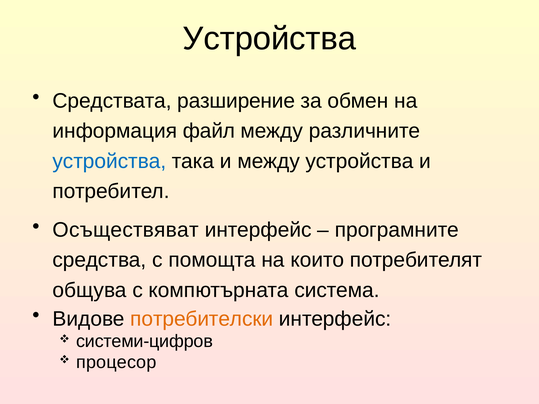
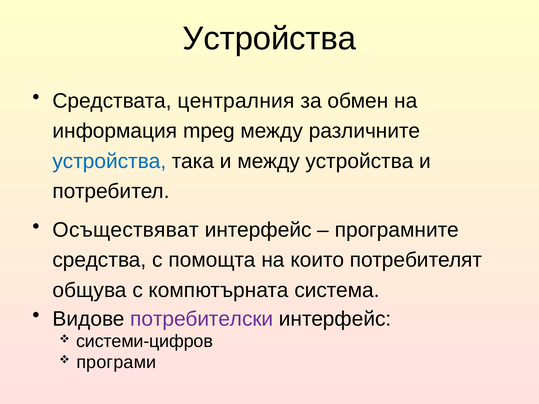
разширение: разширение -> централния (236, 101)
файл: файл -> mpeg (209, 131)
потребителски colour: orange -> purple (202, 319)
процесор: процесор -> програми (116, 362)
